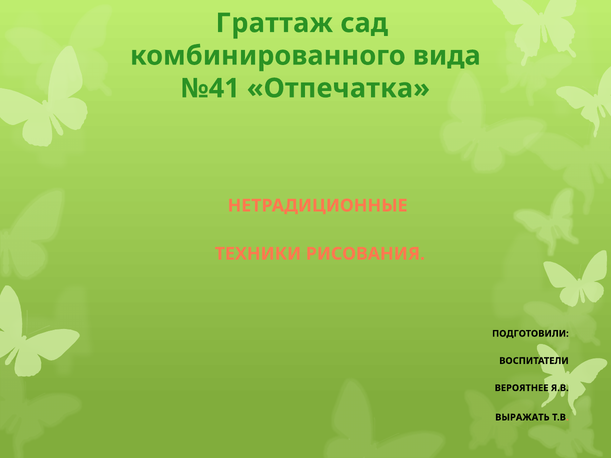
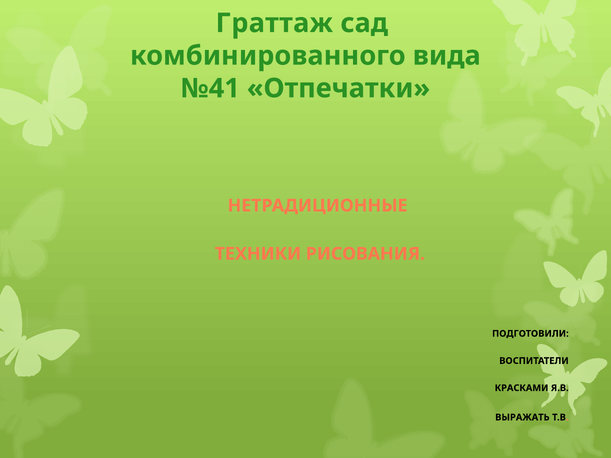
Отпечатка: Отпечатка -> Отпечатки (338, 88)
ВЕРОЯТНЕЕ: ВЕРОЯТНЕЕ -> КРАСКАМИ (522, 388)
